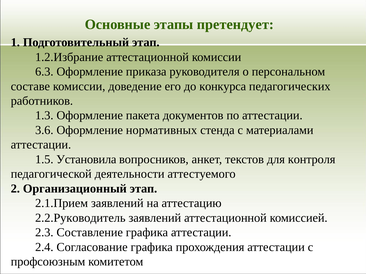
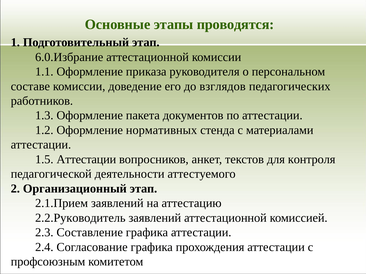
претендует: претендует -> проводятся (235, 24)
1.2.Избрание: 1.2.Избрание -> 6.0.Избрание (69, 57)
6.3: 6.3 -> 1.1 (44, 72)
конкурса: конкурса -> взглядов (223, 86)
3.6: 3.6 -> 1.2 (44, 130)
1.5 Установила: Установила -> Аттестации (86, 160)
